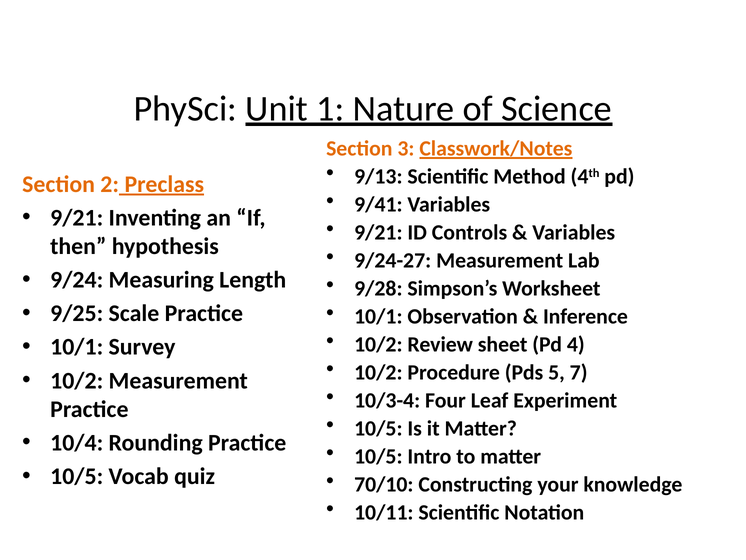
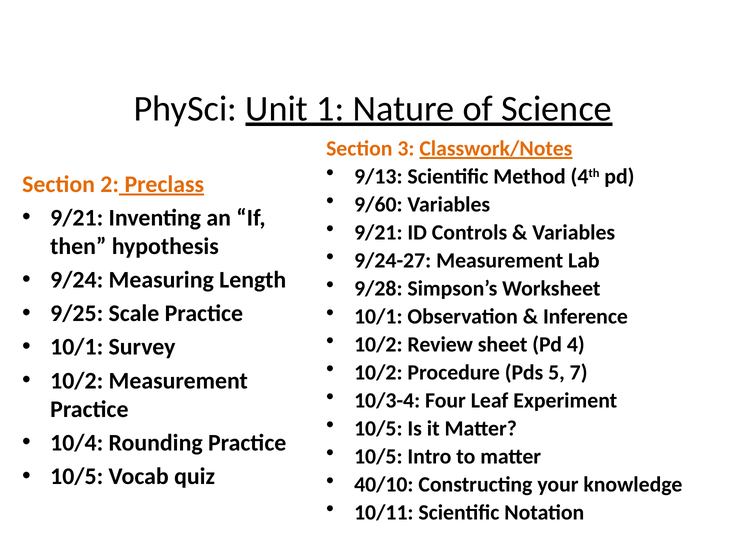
9/41: 9/41 -> 9/60 (378, 204)
70/10: 70/10 -> 40/10 (384, 484)
